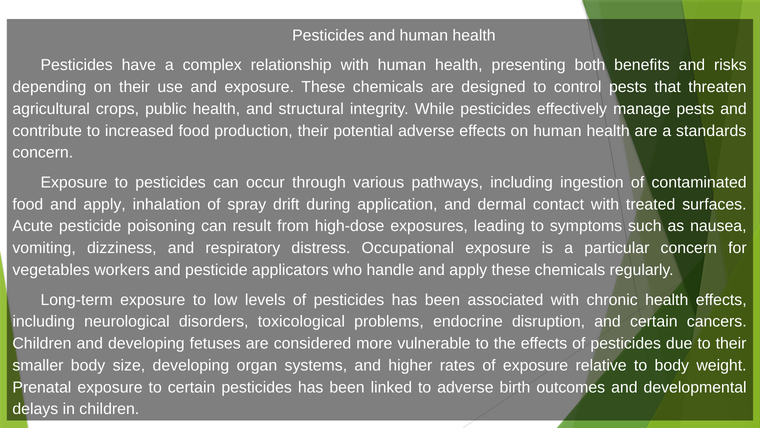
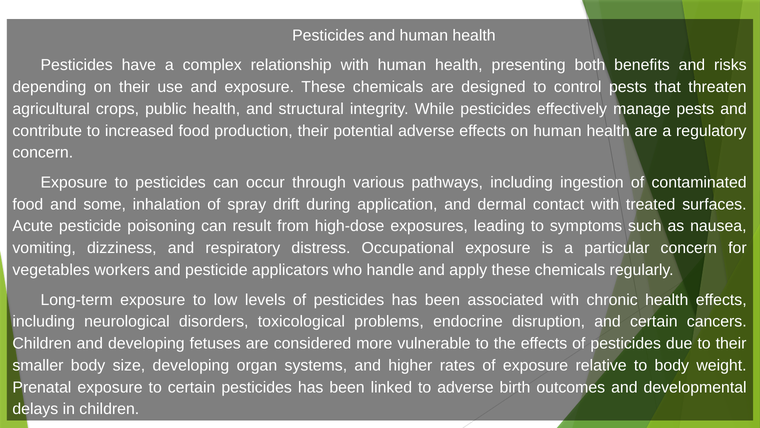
standards: standards -> regulatory (711, 131)
food and apply: apply -> some (105, 204)
